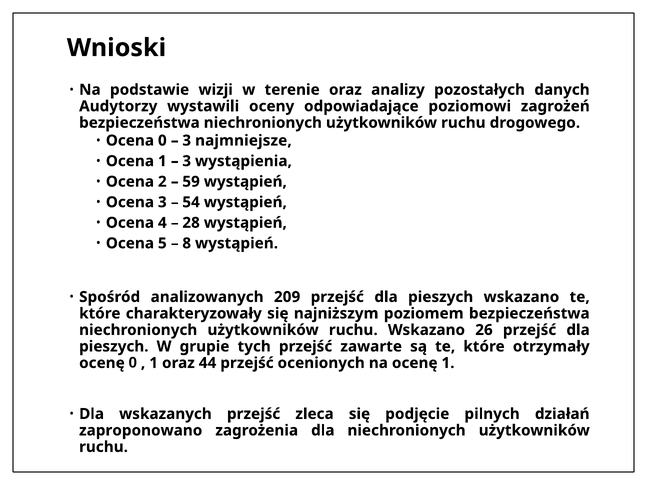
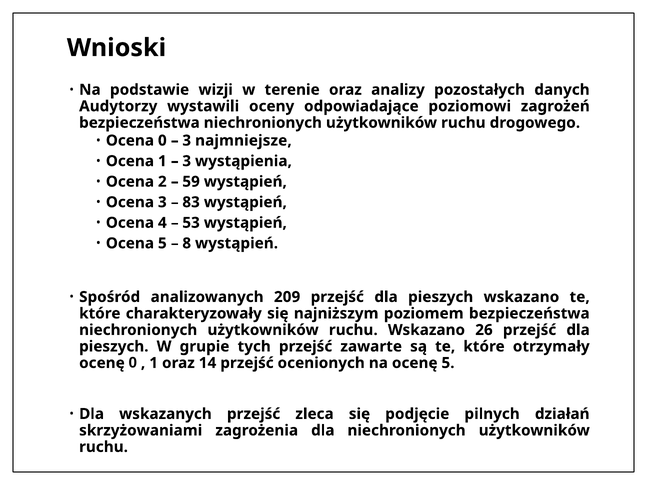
54: 54 -> 83 (191, 202)
28: 28 -> 53 (191, 223)
44: 44 -> 14 (208, 363)
ocenę 1: 1 -> 5 (448, 363)
zaproponowano: zaproponowano -> skrzyżowaniami (141, 431)
